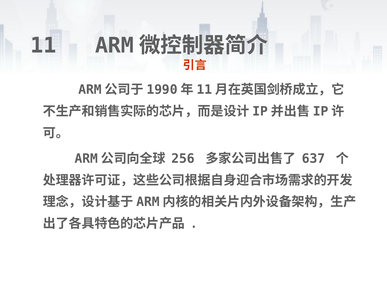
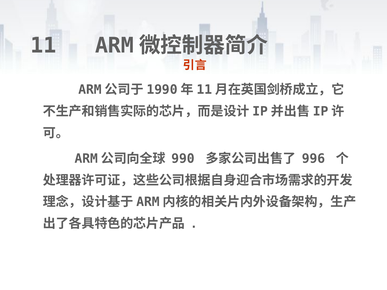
256: 256 -> 990 (183, 159)
637: 637 -> 996 (313, 159)
